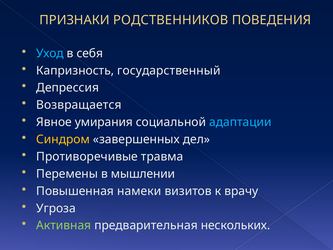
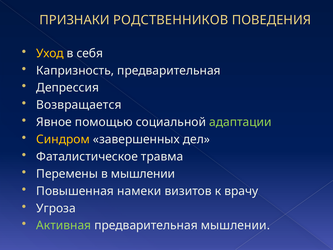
Уход colour: light blue -> yellow (50, 53)
Капризность государственный: государственный -> предварительная (169, 70)
умирания: умирания -> помощью (104, 122)
адаптации colour: light blue -> light green (240, 122)
Противоречивые: Противоречивые -> Фаталистическое (87, 156)
предварительная нескольких: нескольких -> мышлении (235, 225)
